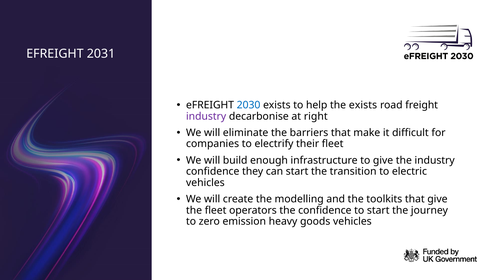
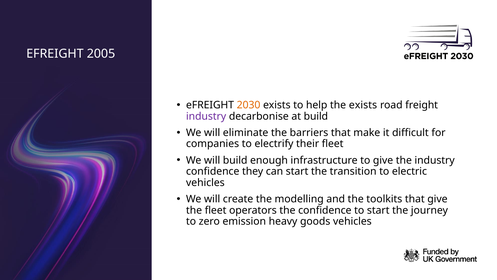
2031: 2031 -> 2005 (101, 54)
2030 colour: blue -> orange (249, 105)
at right: right -> build (316, 116)
